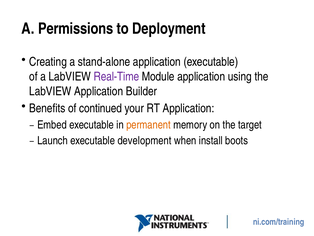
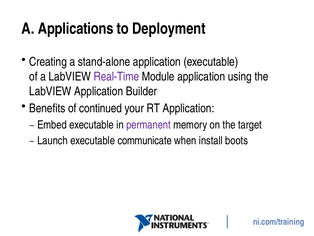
Permissions: Permissions -> Applications (76, 29)
permanent colour: orange -> purple (149, 125)
development: development -> communicate (145, 140)
